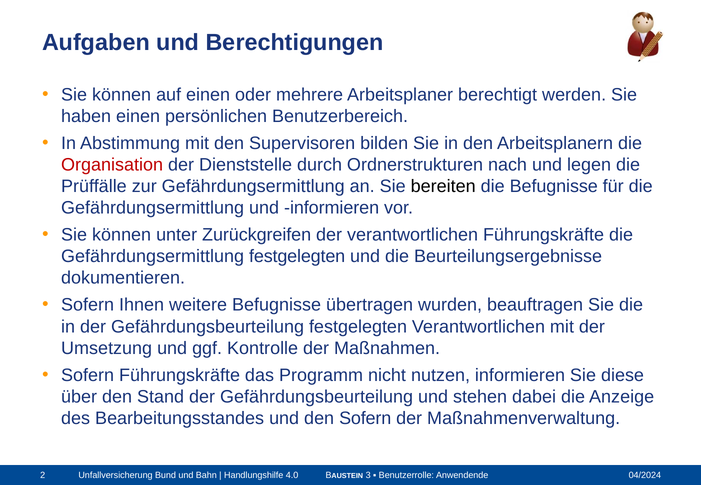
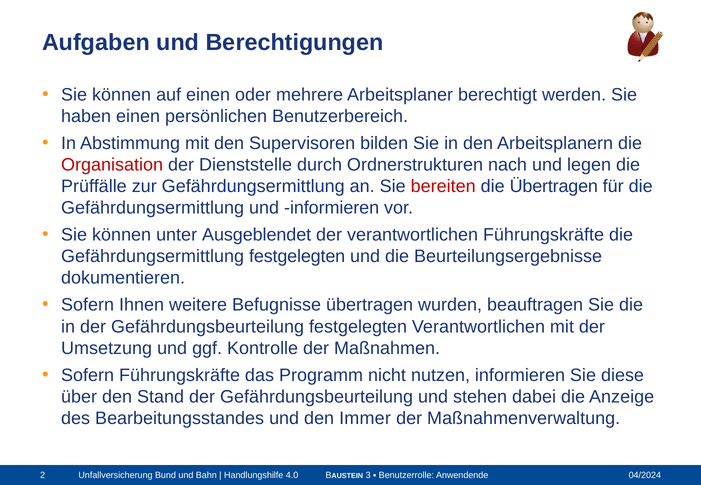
bereiten colour: black -> red (443, 187)
die Befugnisse: Befugnisse -> Übertragen (554, 187)
Zurückgreifen: Zurückgreifen -> Ausgeblendet (257, 235)
den Sofern: Sofern -> Immer (365, 419)
